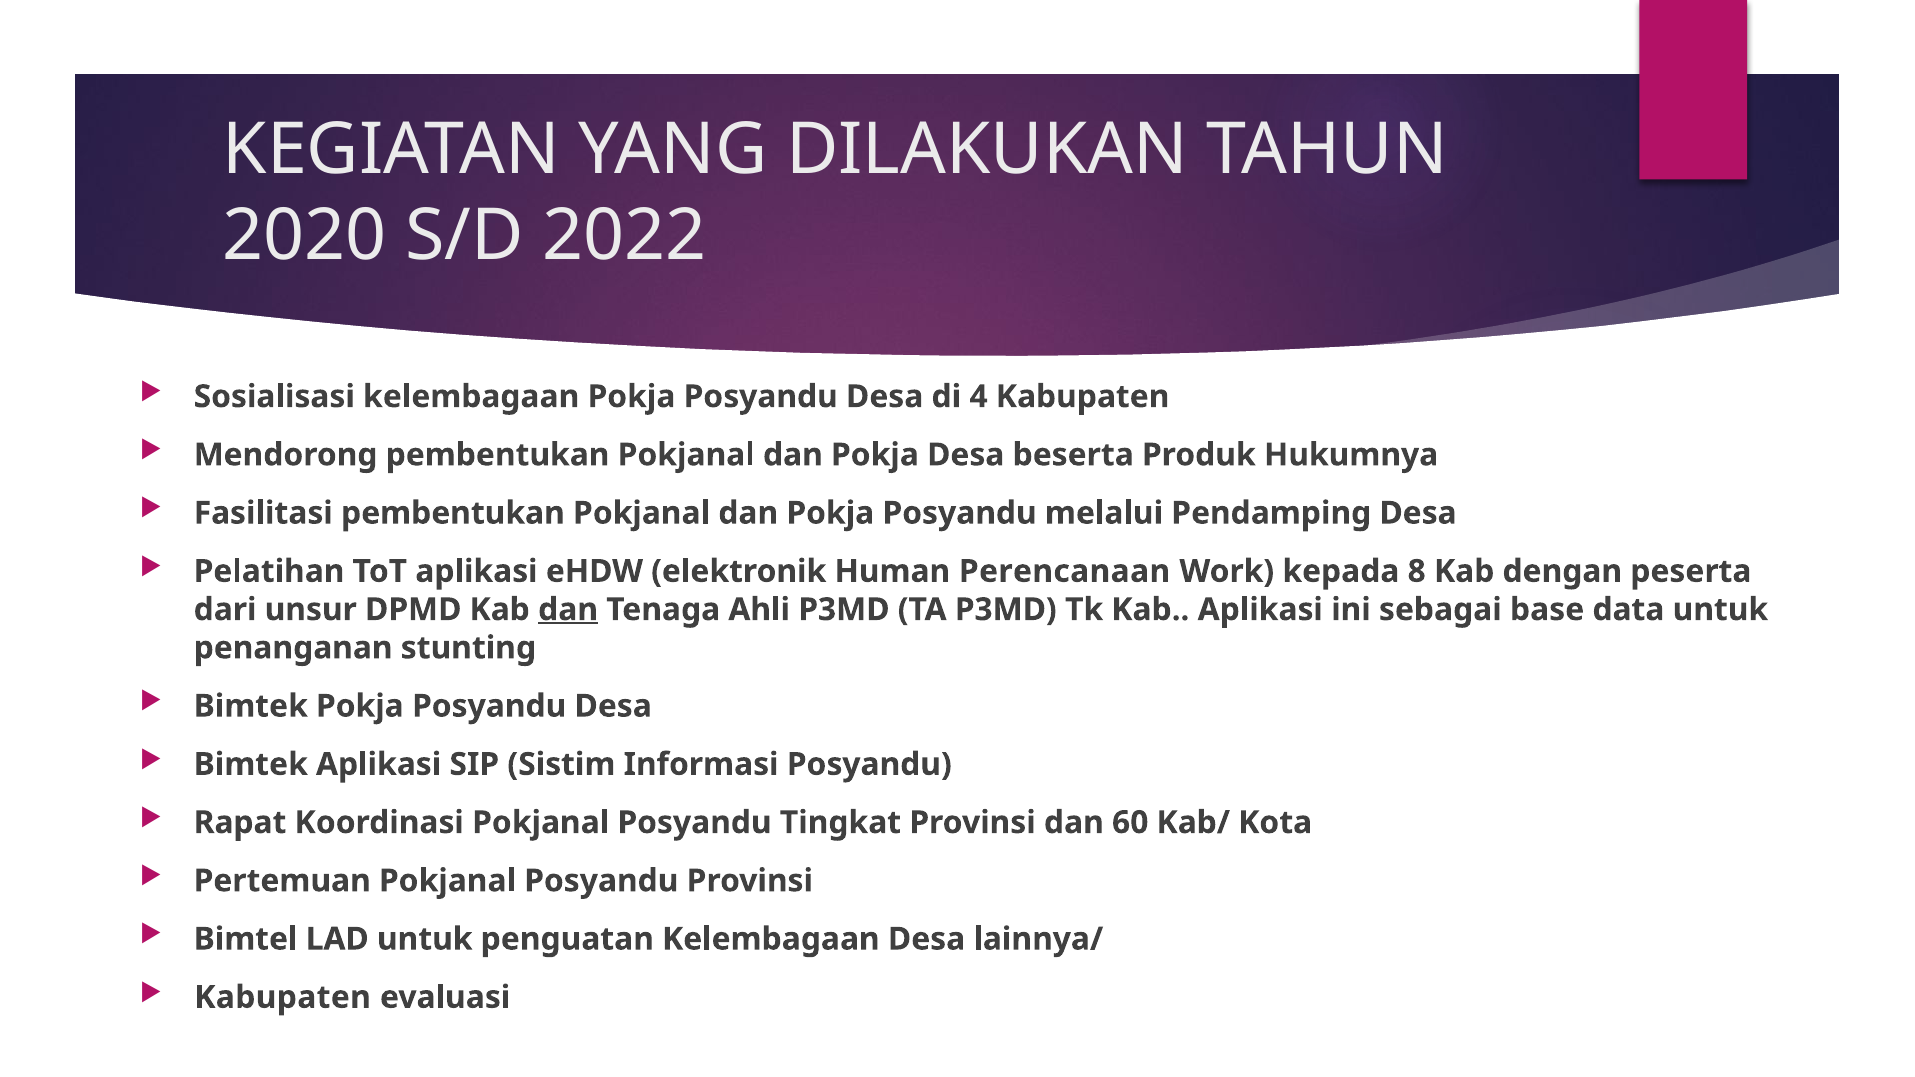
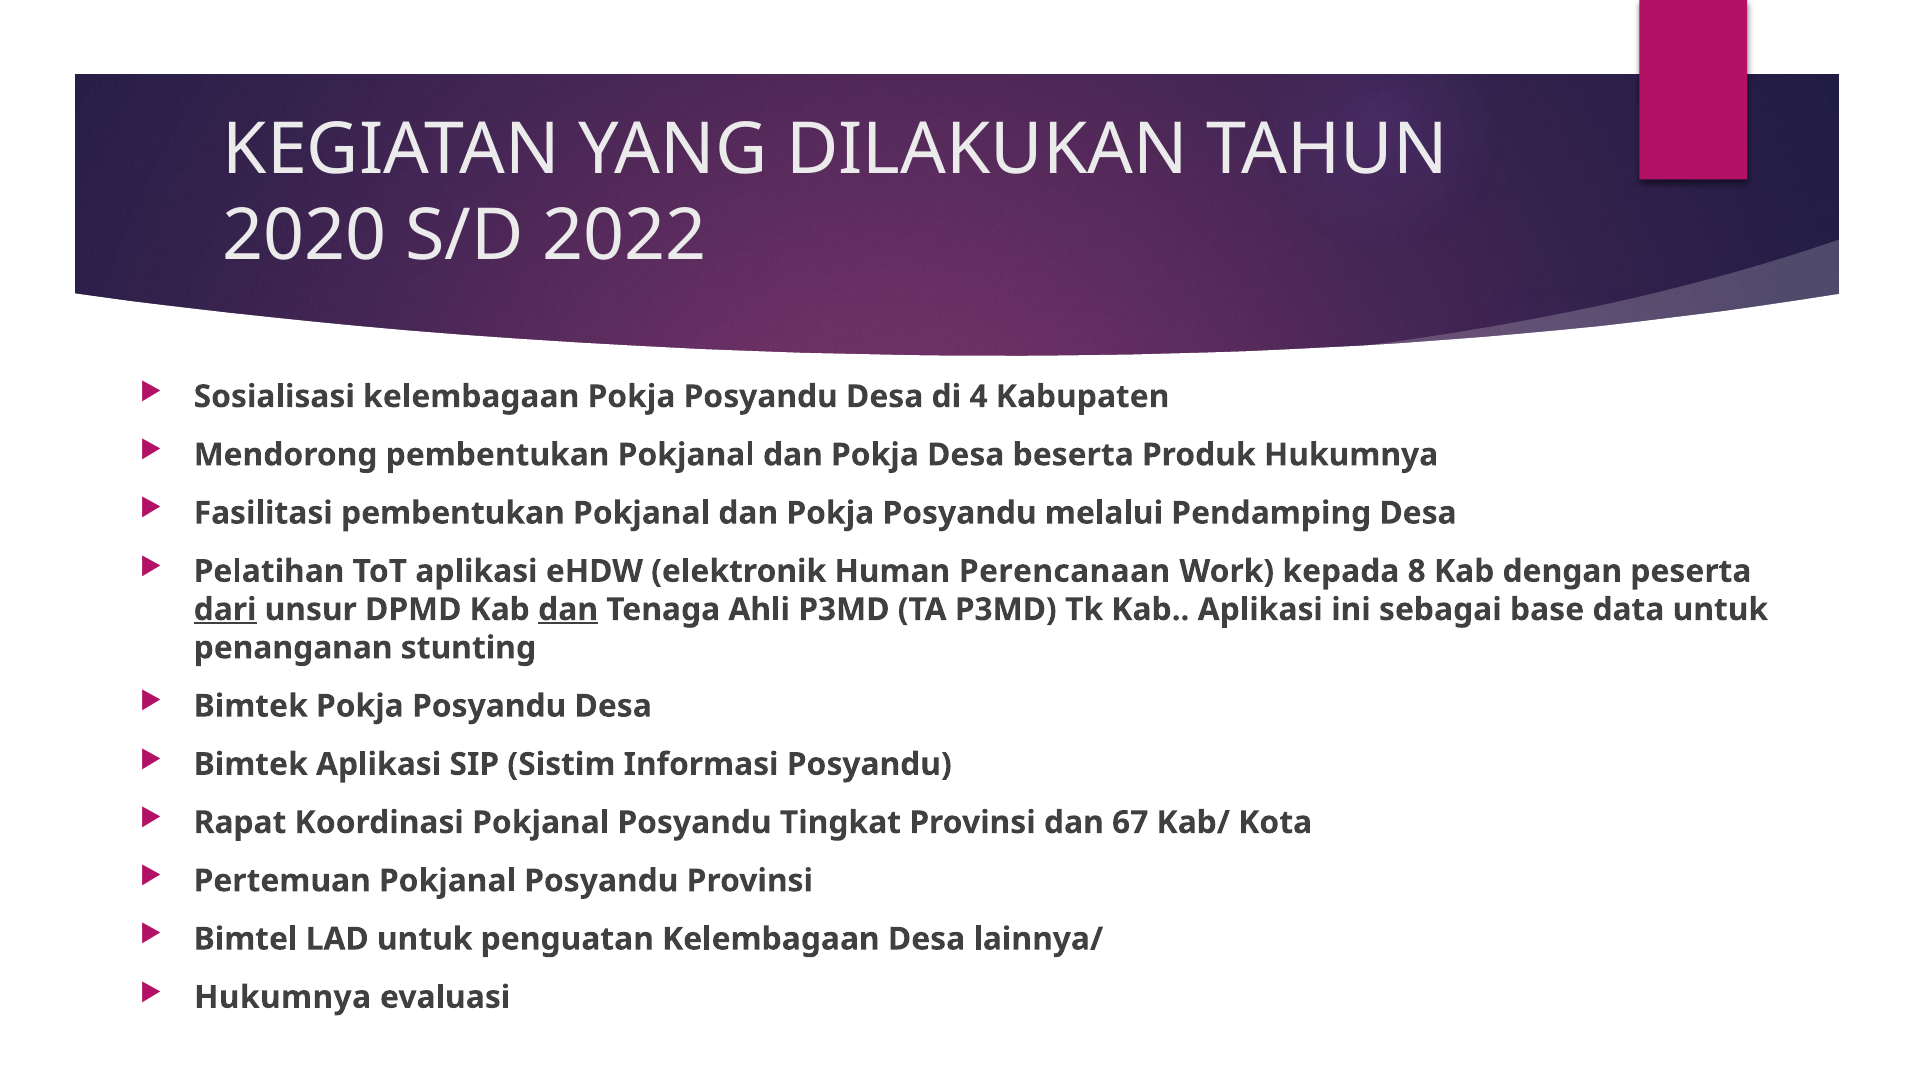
dari underline: none -> present (225, 610)
60: 60 -> 67 (1130, 823)
Kabupaten: Kabupaten -> Hukumnya (283, 997)
